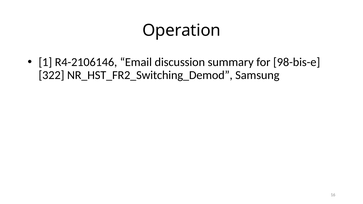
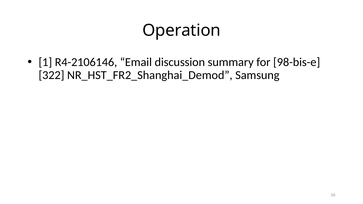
NR_HST_FR2_Switching_Demod: NR_HST_FR2_Switching_Demod -> NR_HST_FR2_Shanghai_Demod (150, 75)
